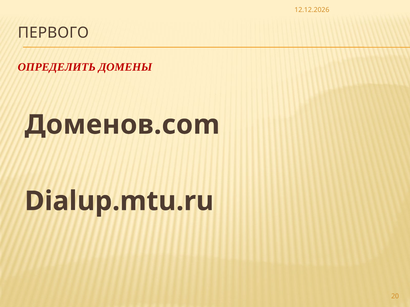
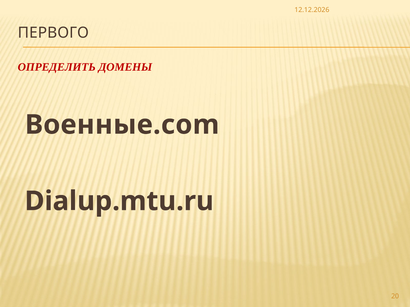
Доменов.com: Доменов.com -> Военные.com (122, 125)
